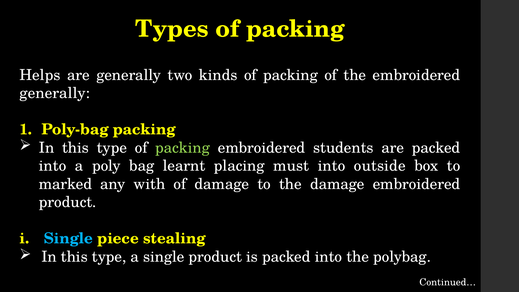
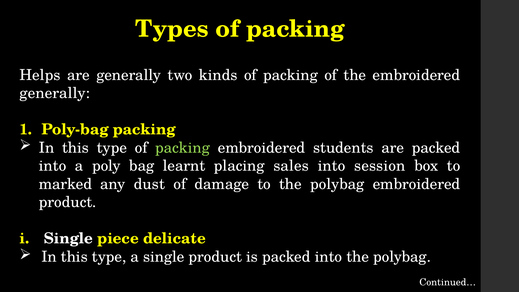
must: must -> sales (291, 166)
outside: outside -> session (380, 166)
with: with -> dust (149, 184)
to the damage: damage -> polybag (337, 184)
Single colour: light blue -> white (68, 239)
stealing: stealing -> delicate (174, 239)
